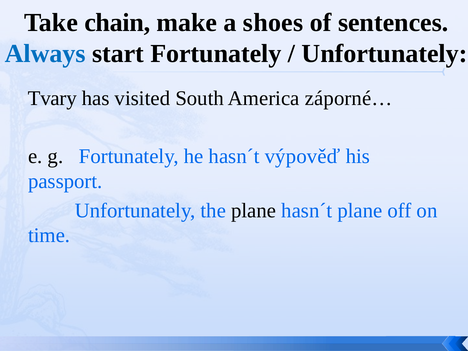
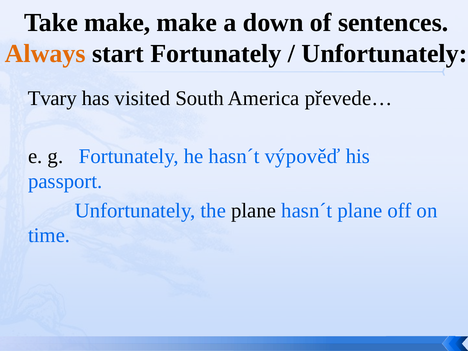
Take chain: chain -> make (117, 22)
shoes: shoes -> down (273, 22)
Always colour: blue -> orange (45, 54)
záporné…: záporné… -> převede… (349, 98)
